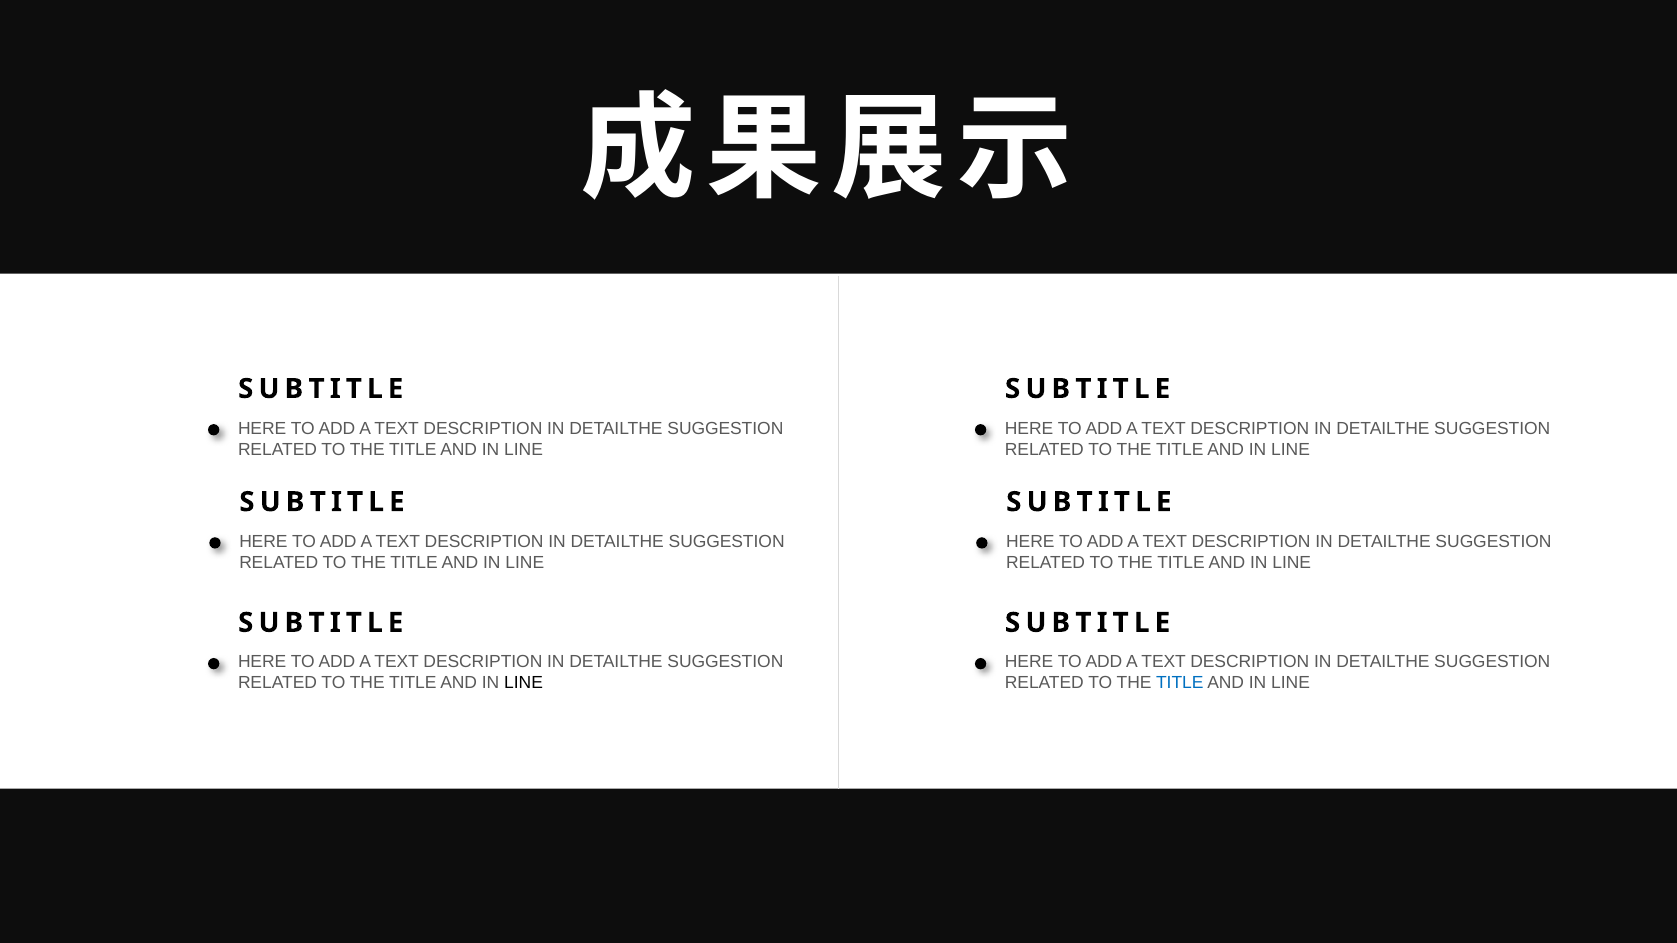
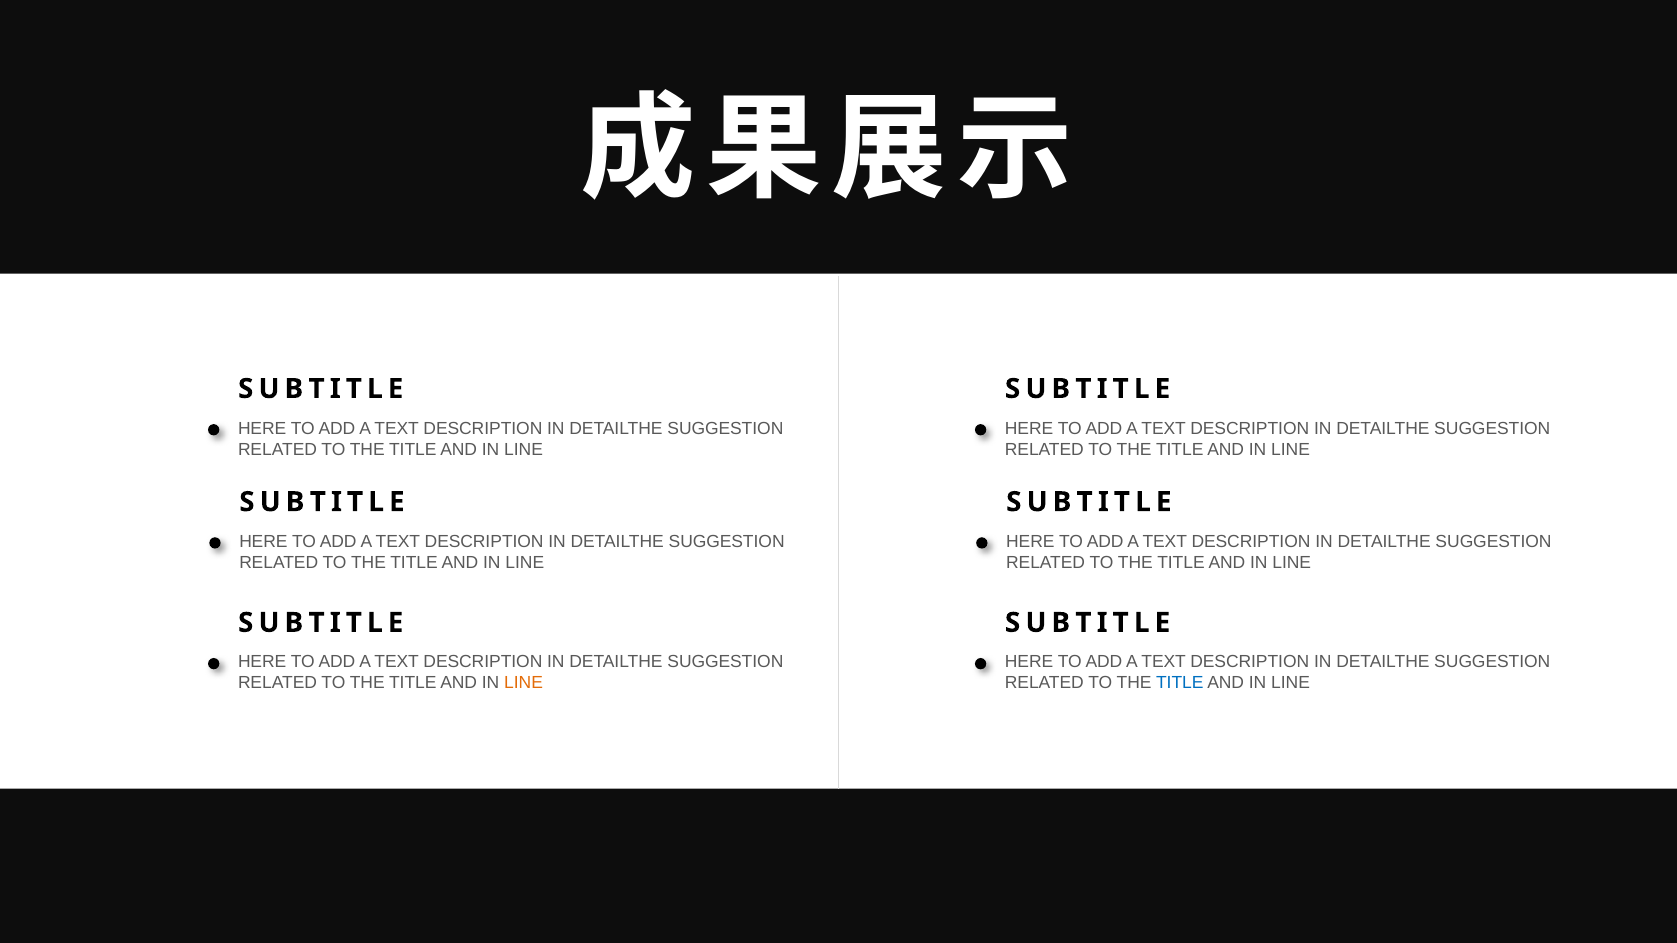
LINE colour: black -> orange (524, 683)
